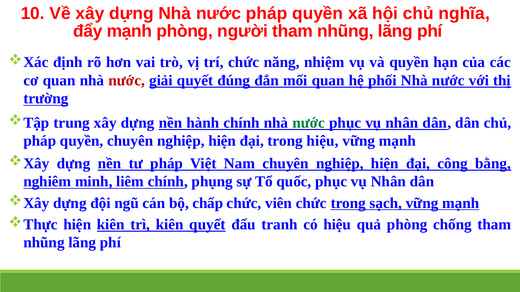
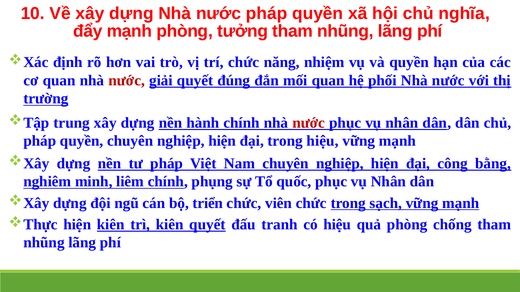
người: người -> tưởng (243, 31)
nước colour: green -> red (309, 123)
chấp: chấp -> triển (208, 203)
